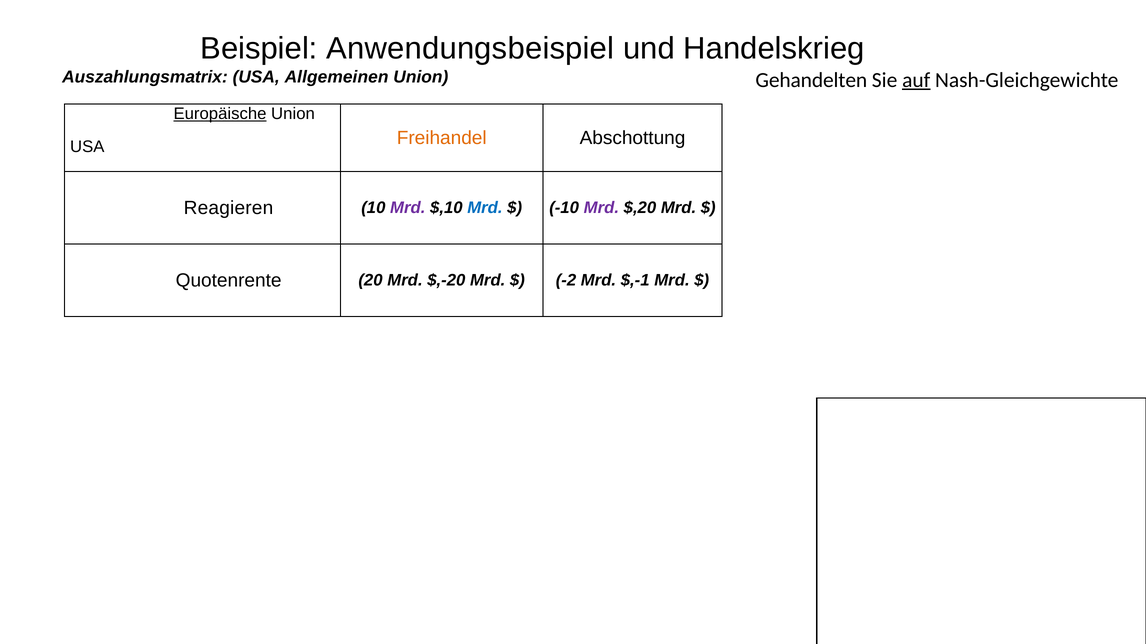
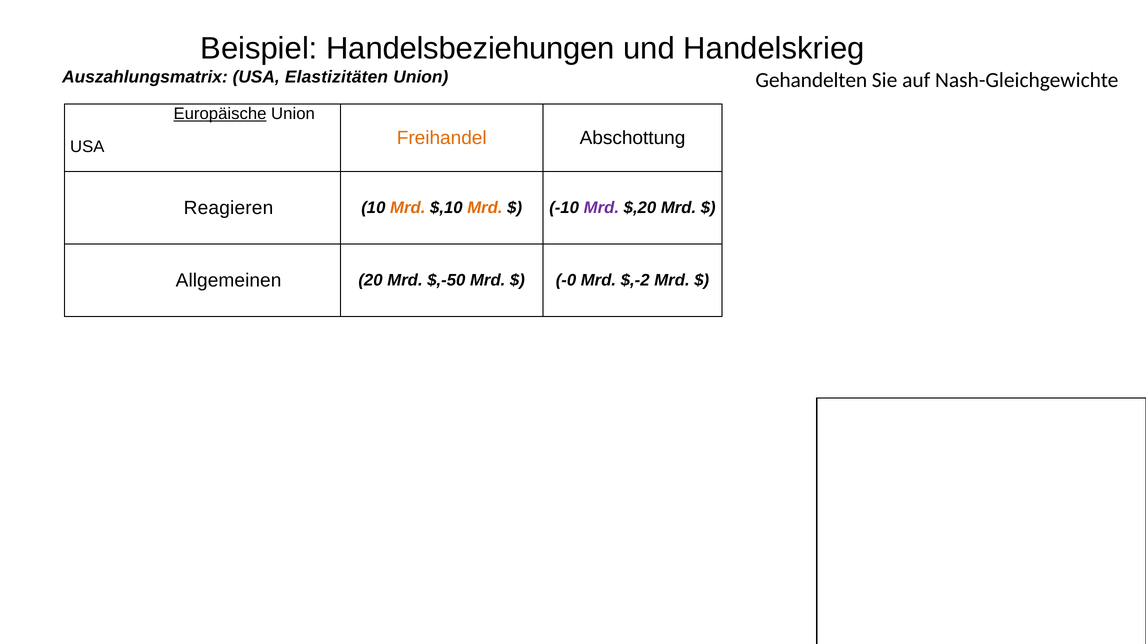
Anwendungsbeispiel: Anwendungsbeispiel -> Handelsbeziehungen (470, 48)
Allgemeinen: Allgemeinen -> Elastizitäten (337, 77)
auf underline: present -> none (916, 80)
Mrd colour: purple -> orange (408, 208)
Mrd colour: blue -> orange (485, 208)
Quotenrente: Quotenrente -> Allgemeinen (229, 281)
$,-20: $,-20 -> $,-50 (446, 281)
-2: -2 -> -0 (566, 281)
$,-1: $,-1 -> $,-2 (635, 281)
